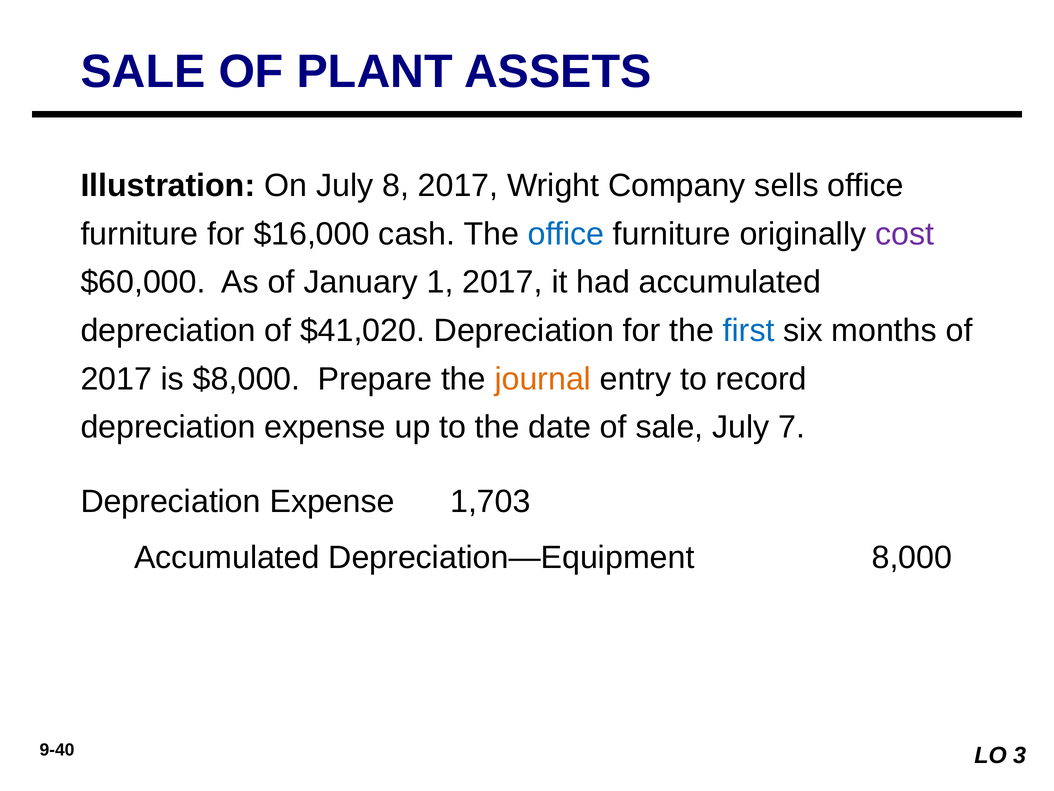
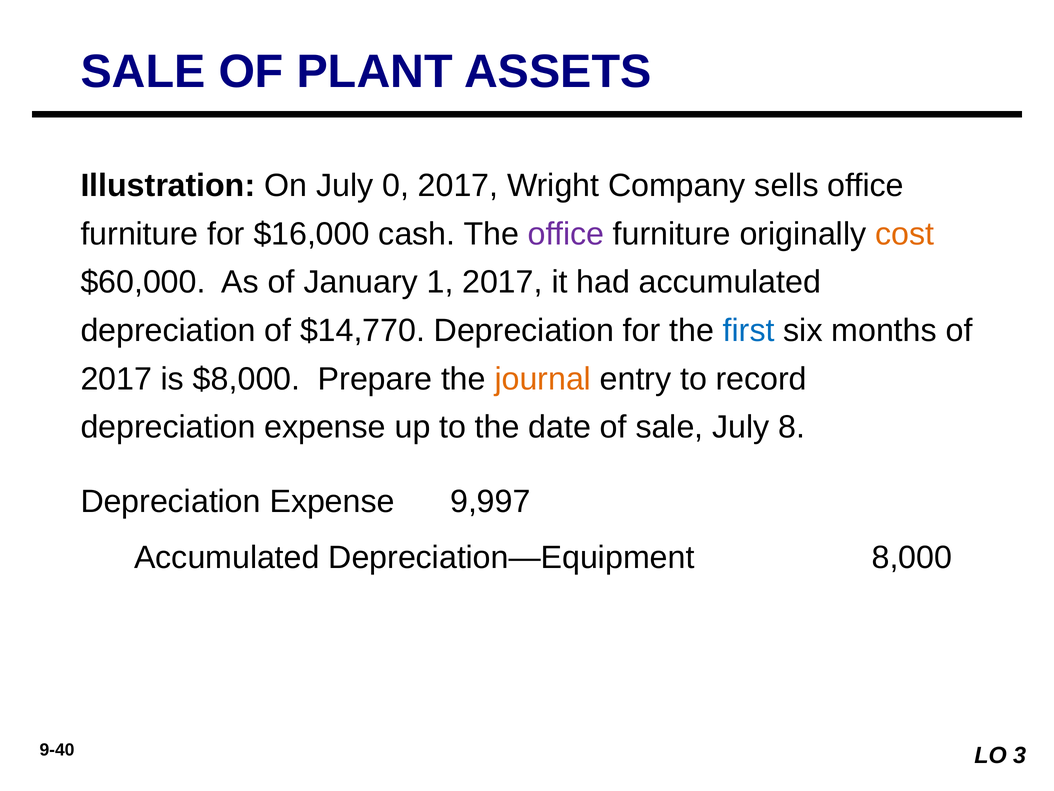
8: 8 -> 0 (396, 186)
office colour: blue -> purple (566, 234)
cost colour: purple -> orange (905, 234)
$41,020: $41,020 -> $14,770 (363, 330)
7: 7 -> 8 (792, 427)
1,703: 1,703 -> 9,997 (490, 501)
